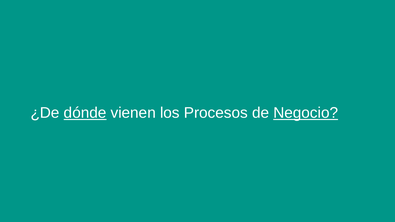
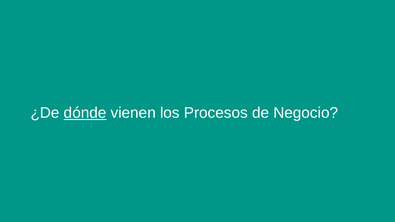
Negocio underline: present -> none (306, 113)
